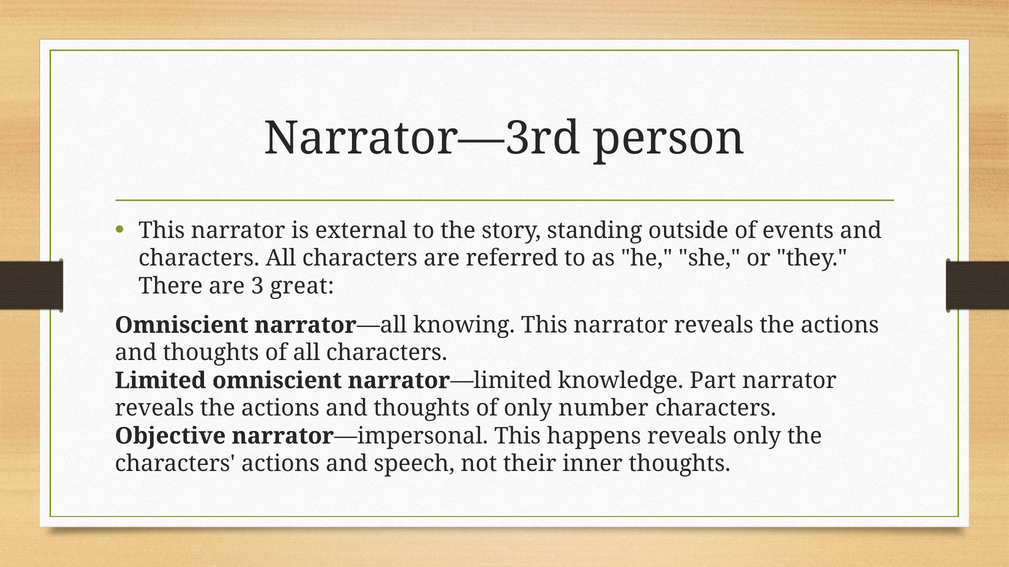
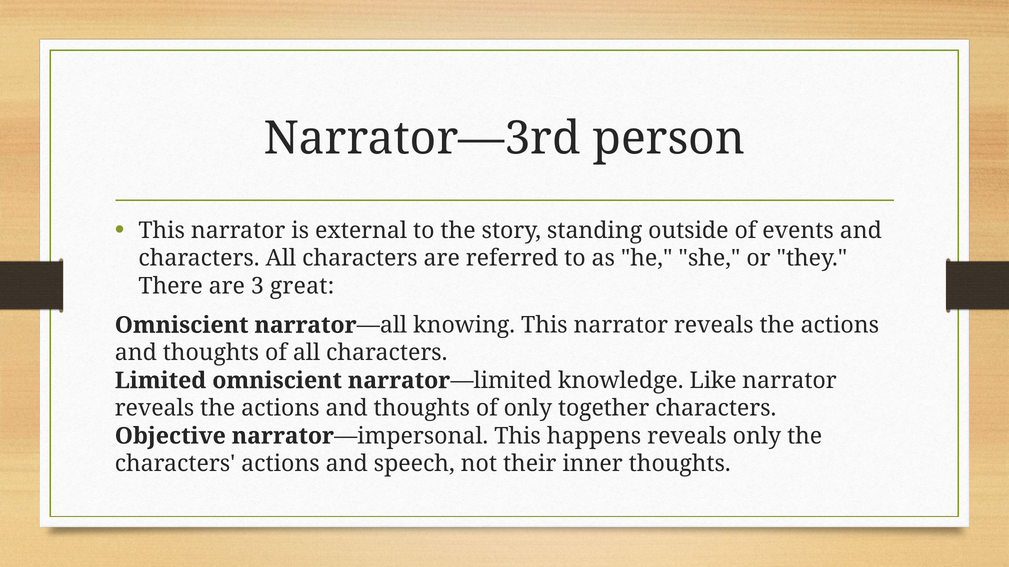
Part: Part -> Like (713, 381)
number: number -> together (604, 409)
